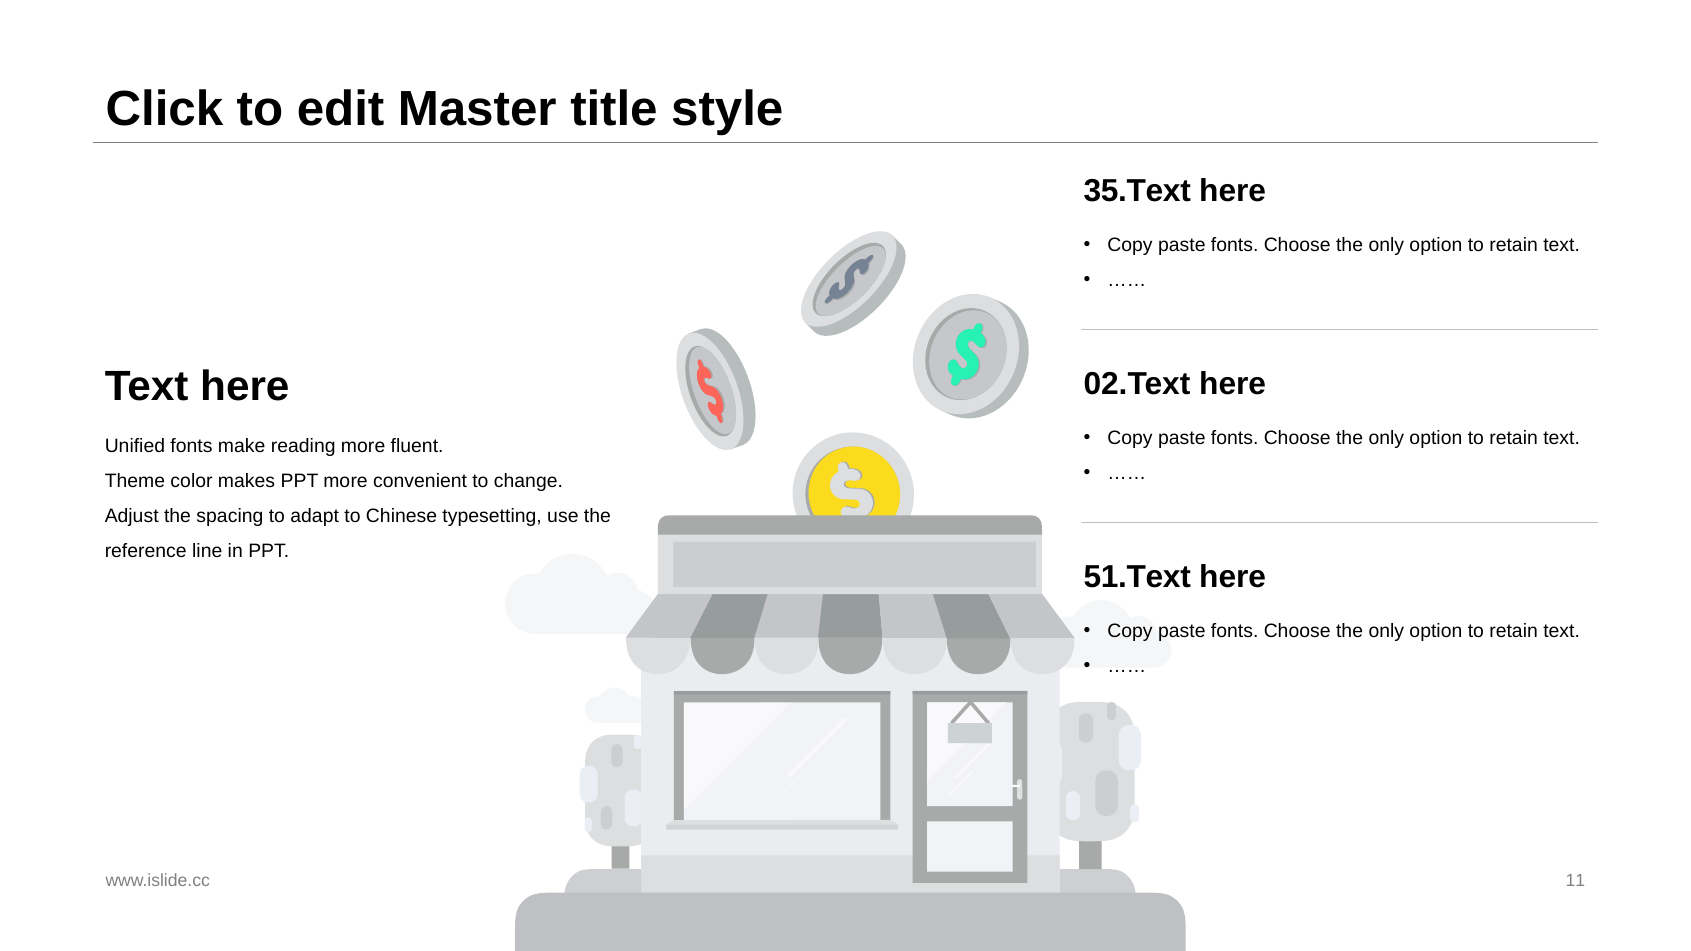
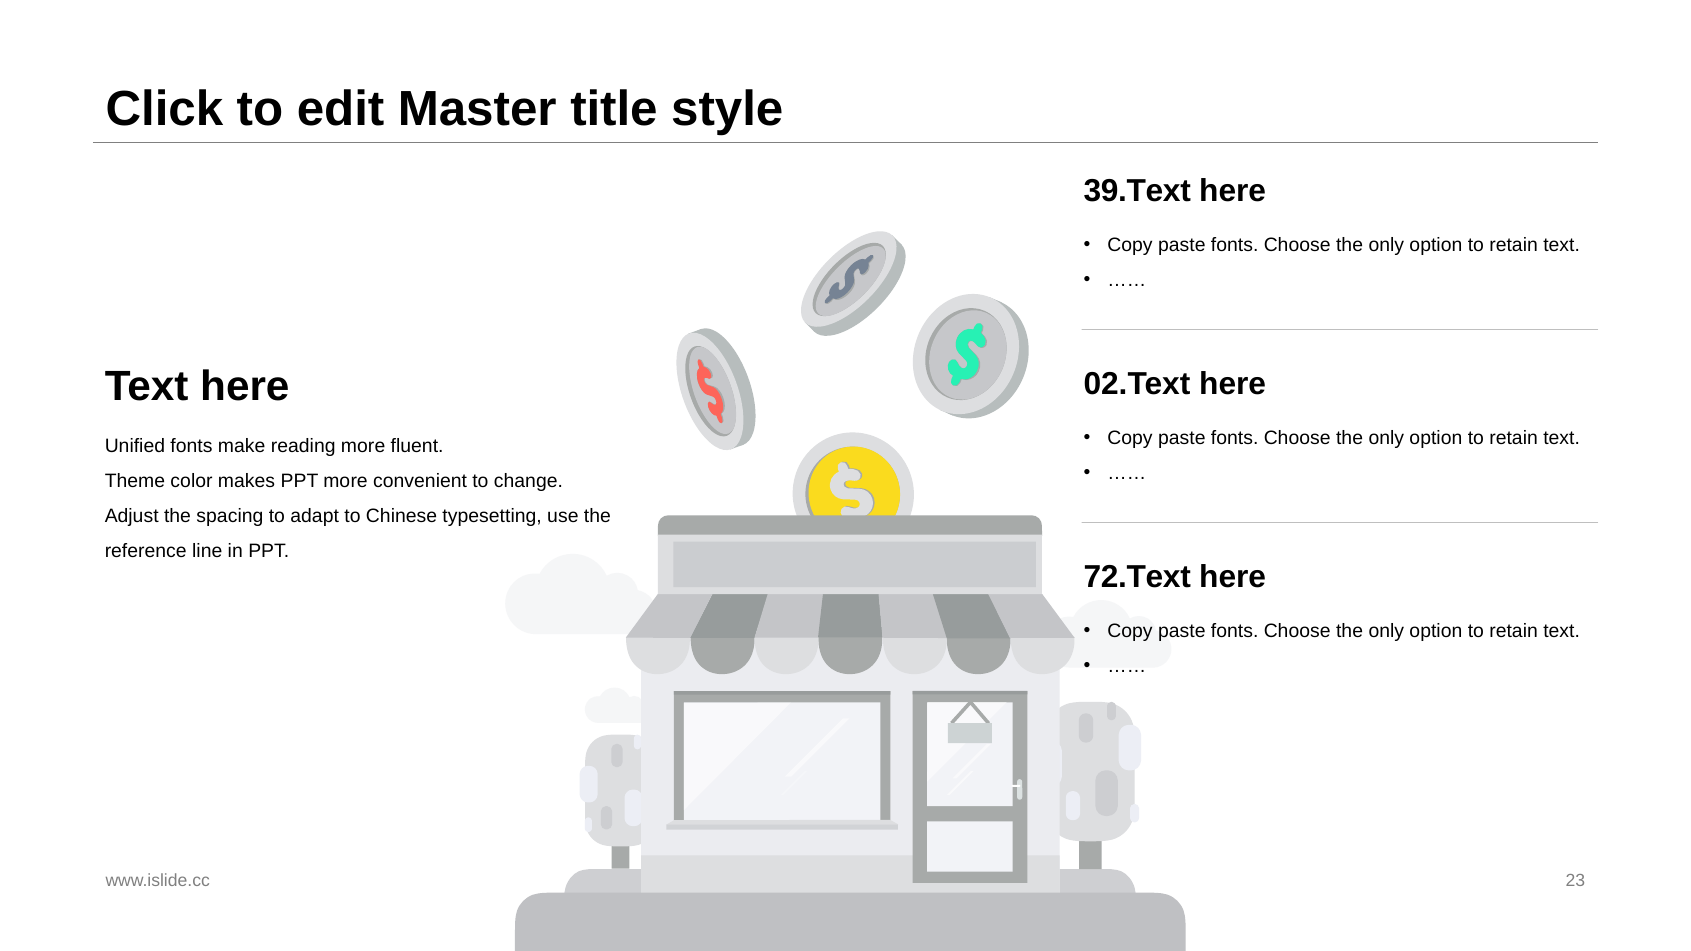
35.Text: 35.Text -> 39.Text (1137, 191)
51.Text: 51.Text -> 72.Text (1137, 577)
11: 11 -> 23 (1576, 881)
